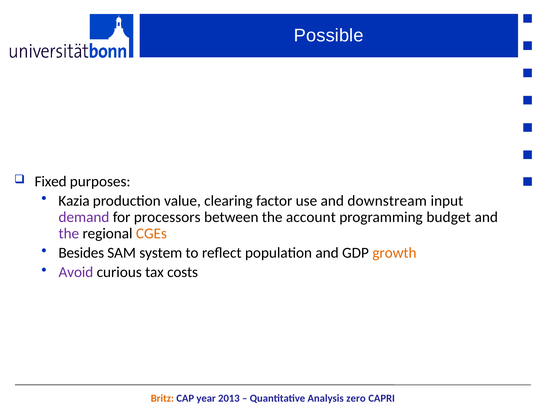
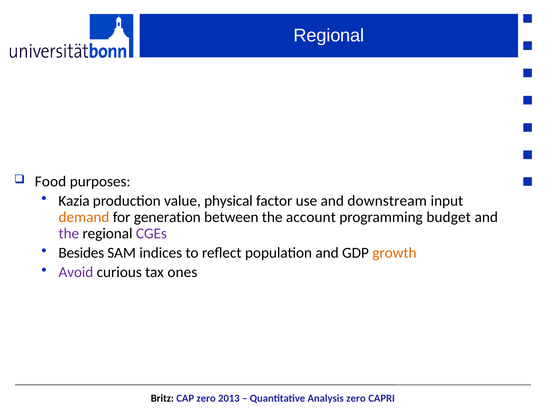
Possible: Possible -> Regional (329, 36)
Fixed: Fixed -> Food (50, 182)
clearing: clearing -> physical (228, 201)
demand colour: purple -> orange (84, 217)
processors: processors -> generation (167, 217)
CGEs colour: orange -> purple (151, 234)
system: system -> indices (161, 253)
costs: costs -> ones (182, 273)
Britz colour: orange -> black (162, 399)
CAP year: year -> zero (206, 399)
